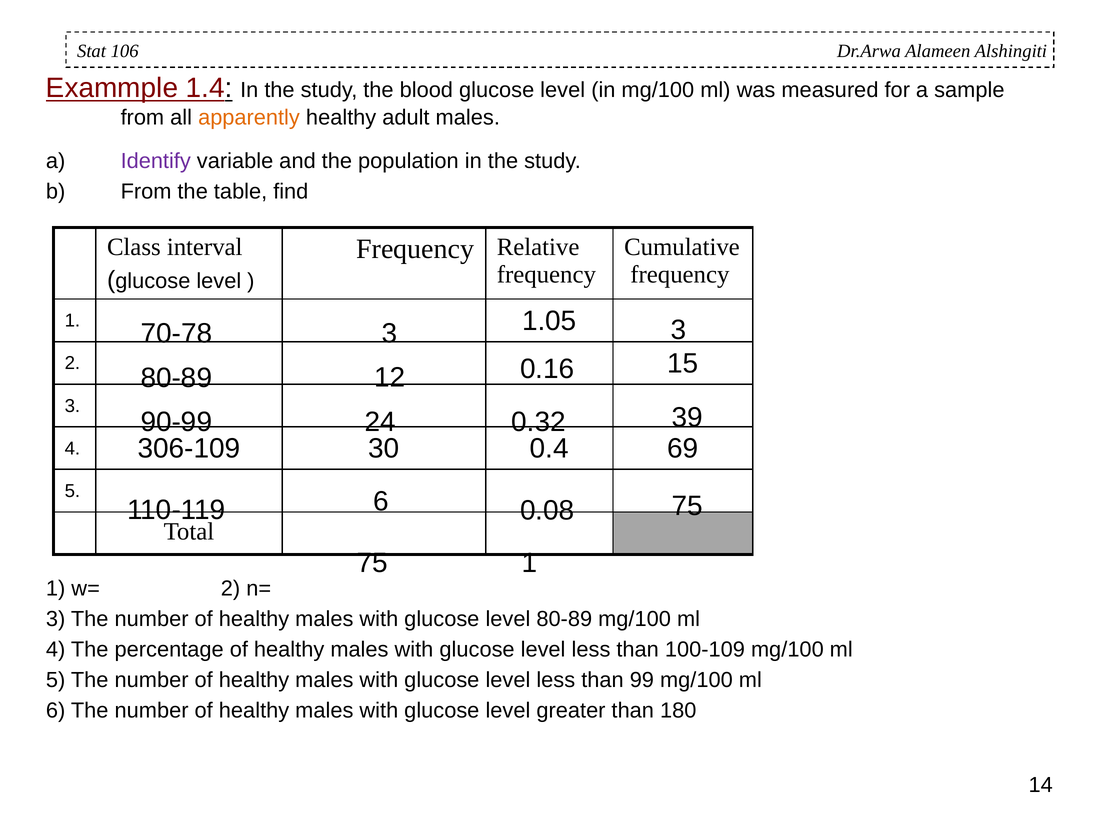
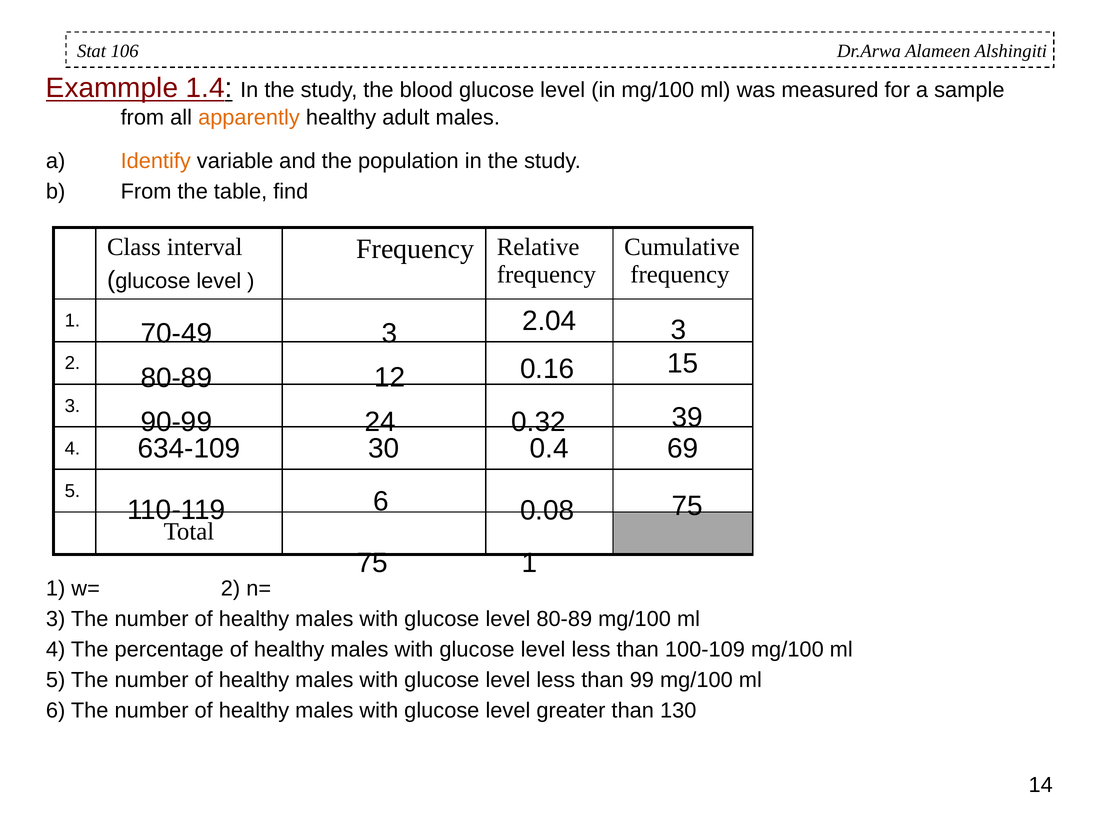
Identify colour: purple -> orange (156, 161)
1.05: 1.05 -> 2.04 (549, 321)
70-78: 70-78 -> 70-49 (176, 334)
306-109: 306-109 -> 634-109 (189, 449)
180: 180 -> 130 (678, 710)
